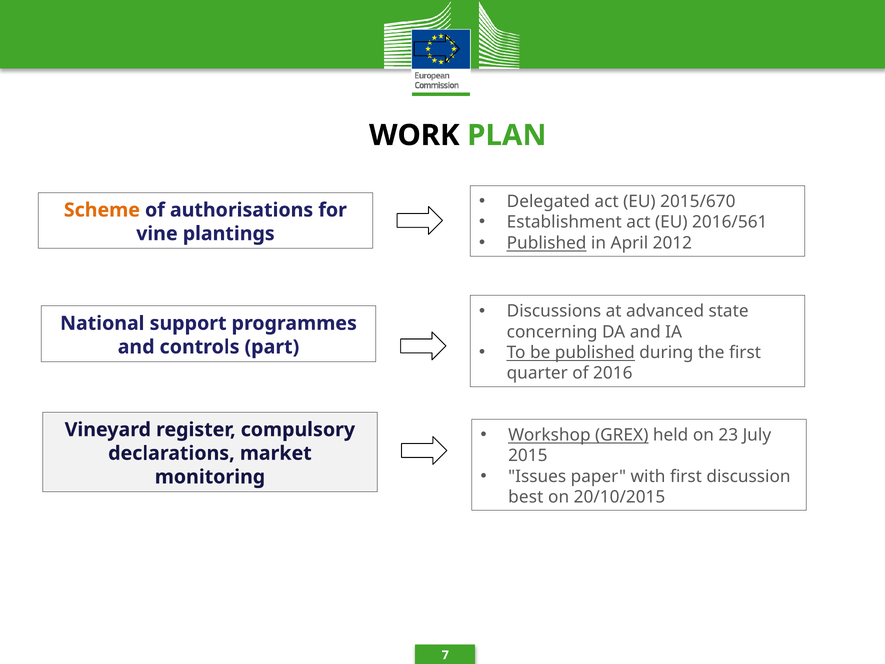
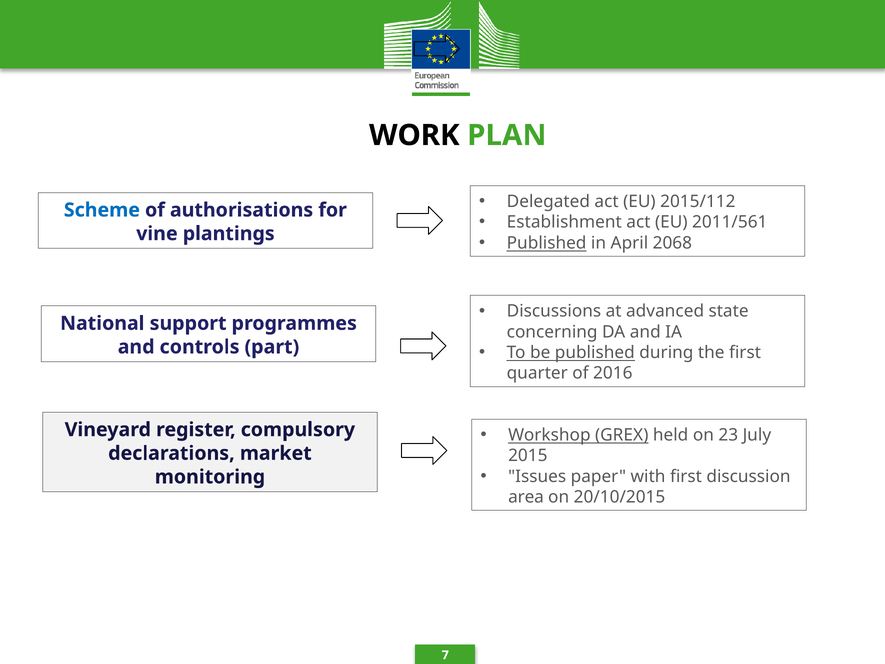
2015/670: 2015/670 -> 2015/112 (698, 201)
Scheme colour: orange -> blue (102, 210)
2016/561: 2016/561 -> 2011/561 (730, 222)
2012: 2012 -> 2068 (672, 243)
best: best -> area (526, 497)
